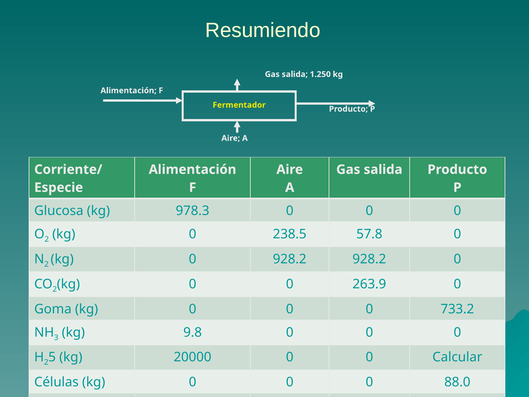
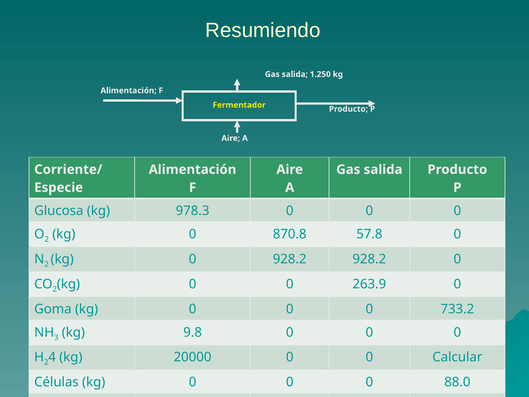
238.5: 238.5 -> 870.8 (290, 234)
5: 5 -> 4 (52, 357)
